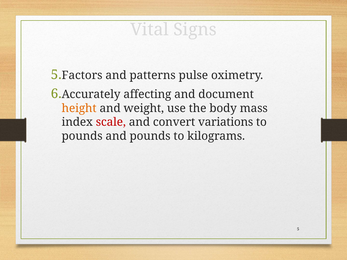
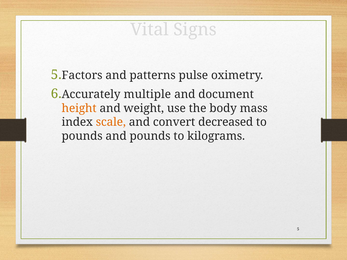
affecting: affecting -> multiple (147, 94)
scale colour: red -> orange (111, 122)
variations: variations -> decreased (226, 122)
